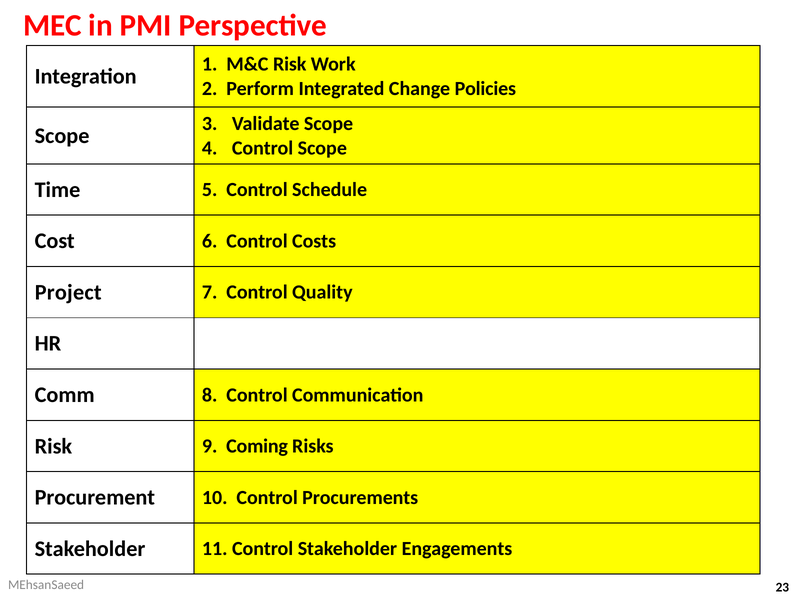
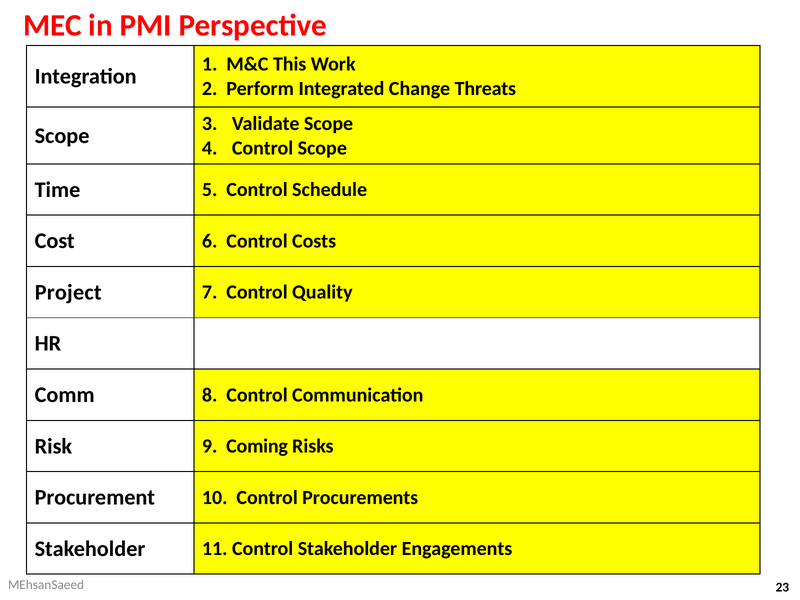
M&C Risk: Risk -> This (290, 64)
Policies: Policies -> Threats (485, 89)
